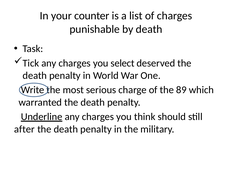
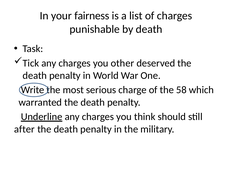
counter: counter -> fairness (92, 16)
select: select -> other (122, 63)
89: 89 -> 58 (181, 90)
